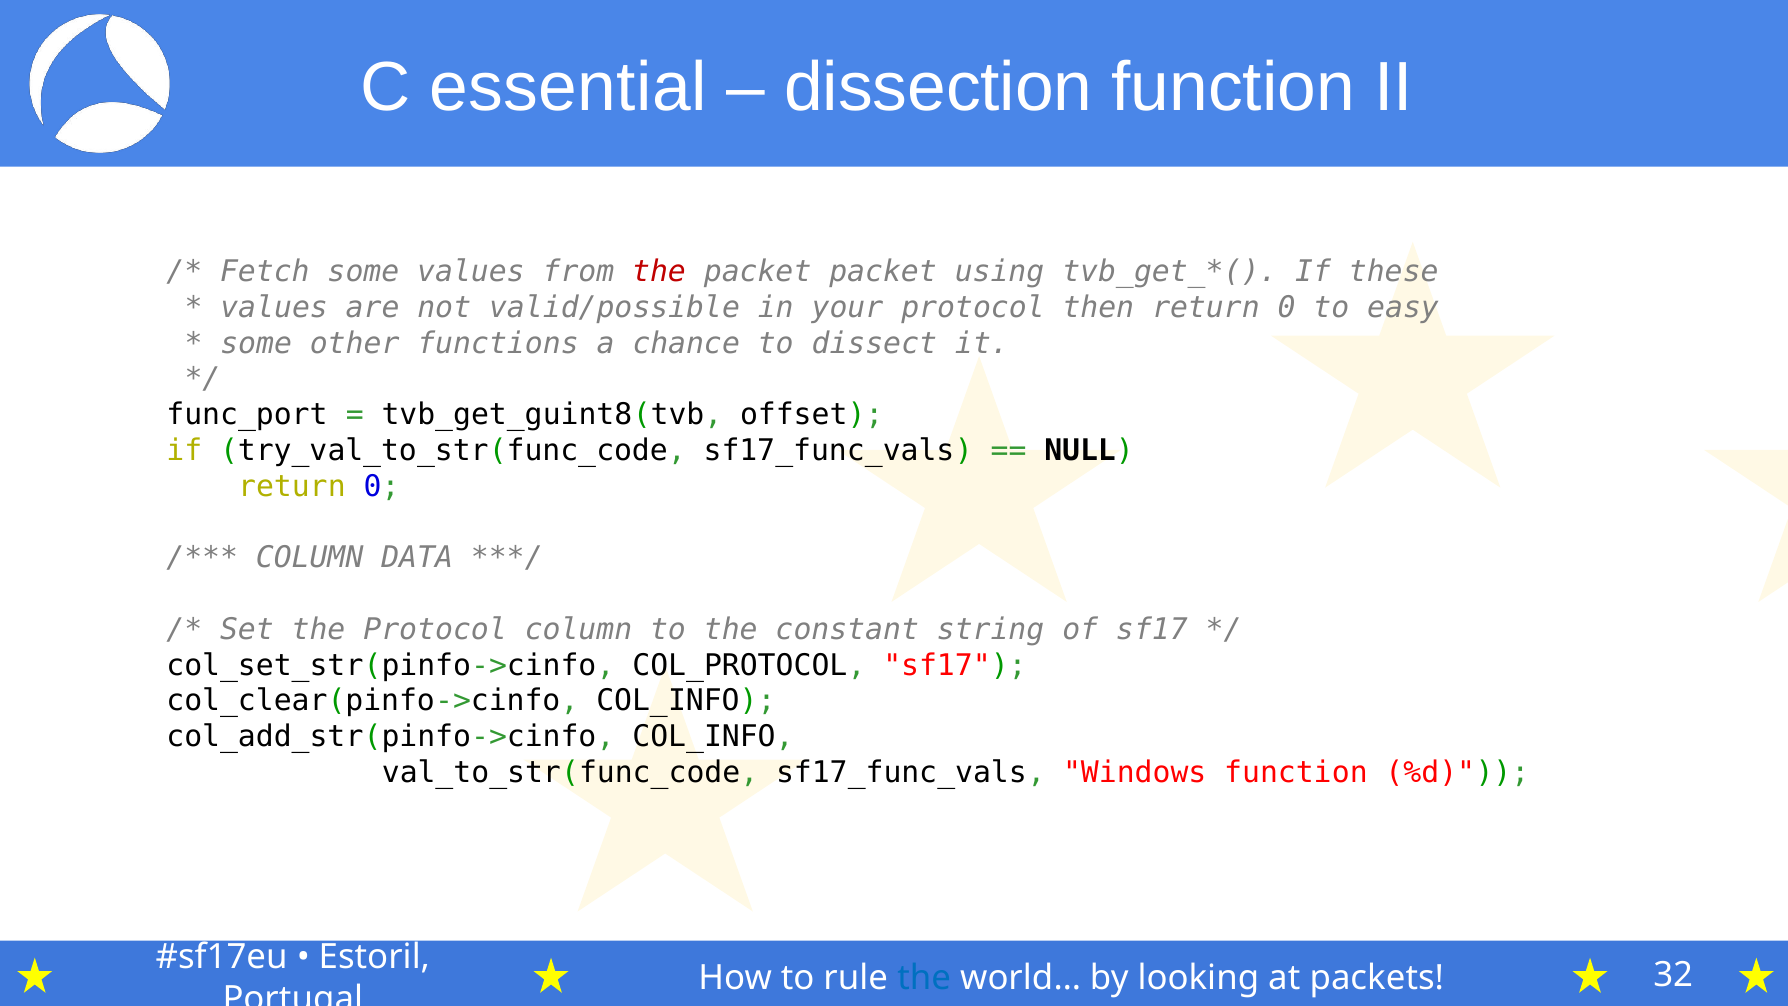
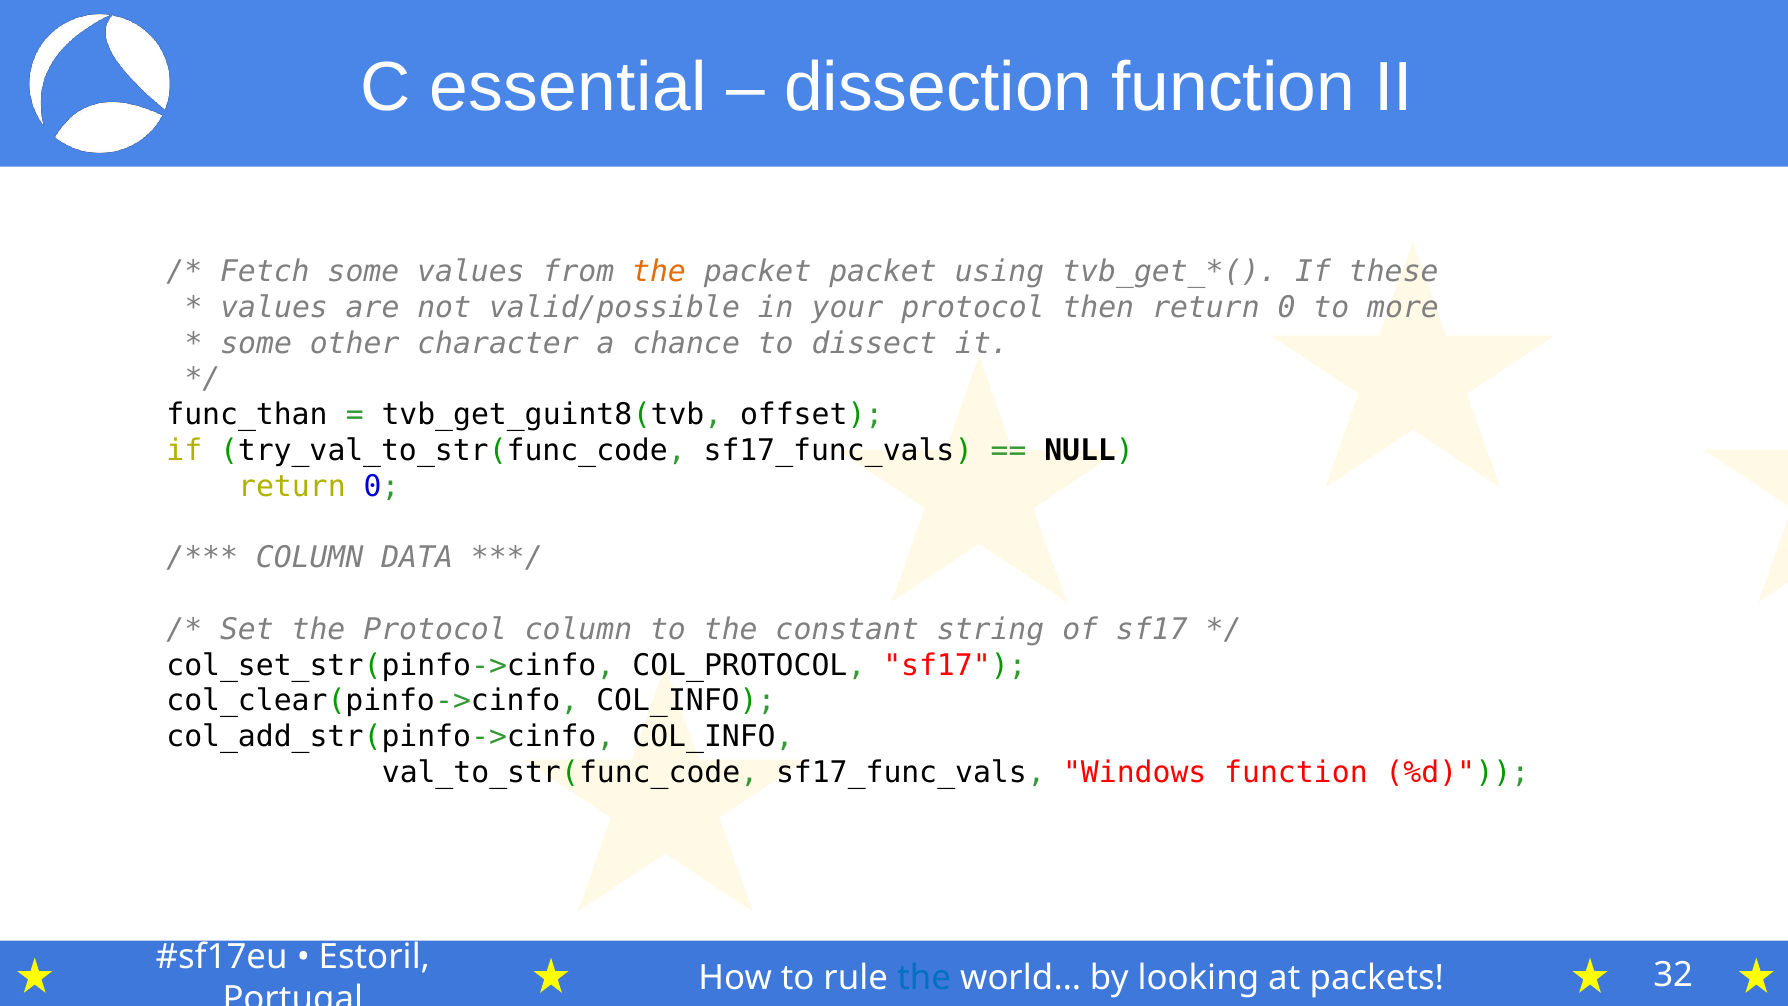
the colour: red -> orange (659, 272)
easy: easy -> more (1403, 307)
functions: functions -> character (498, 343)
func_port: func_port -> func_than (247, 415)
